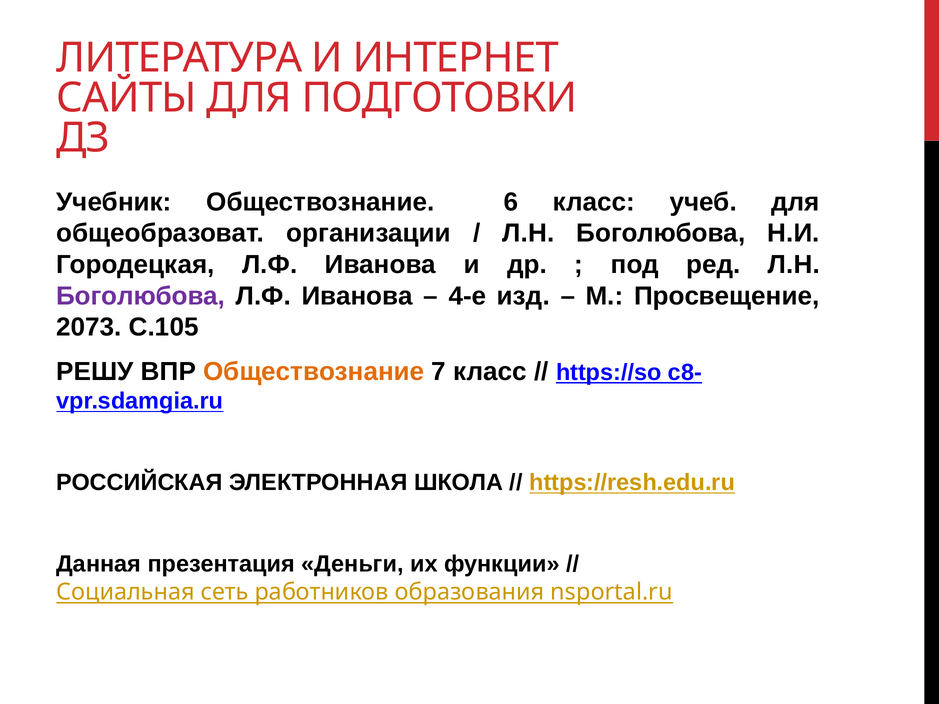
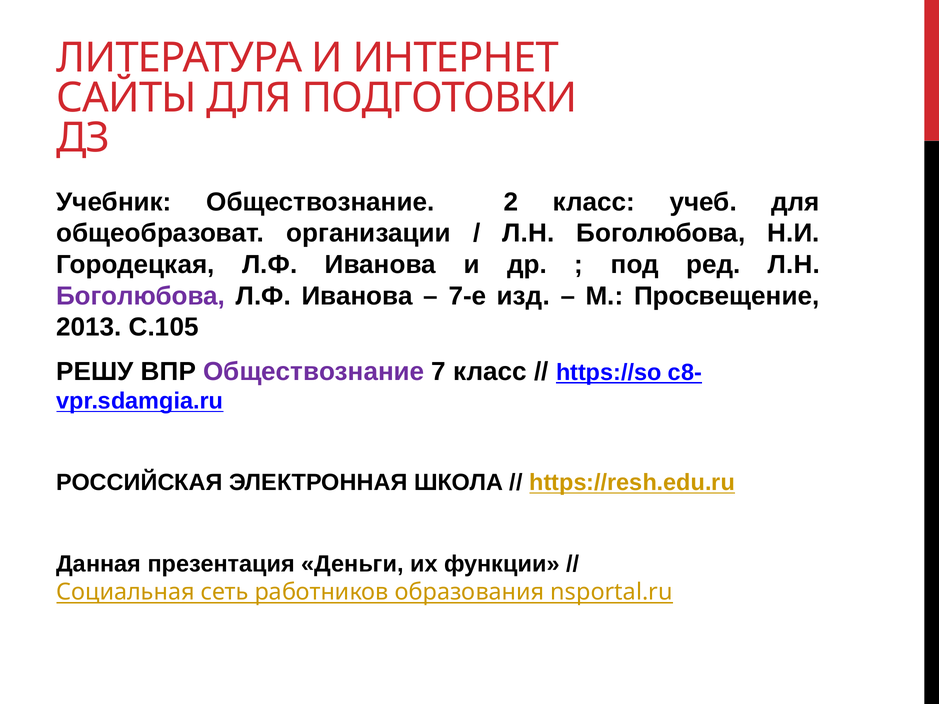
6: 6 -> 2 (511, 202)
4-е: 4-е -> 7-е (467, 296)
2073: 2073 -> 2013 (89, 327)
Обществознание colour: orange -> purple (314, 372)
